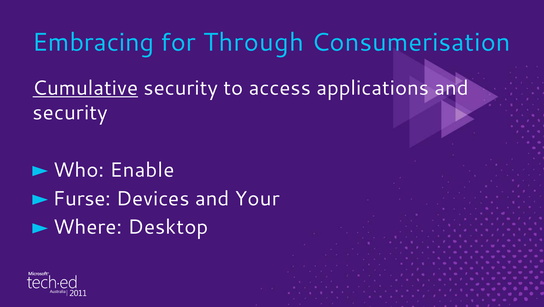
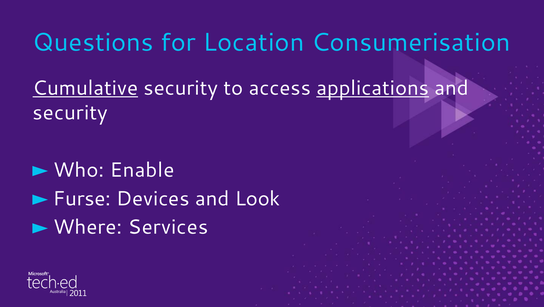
Embracing: Embracing -> Questions (93, 42)
Through: Through -> Location (254, 42)
applications underline: none -> present (373, 88)
Your: Your -> Look (258, 198)
Desktop: Desktop -> Services (168, 227)
